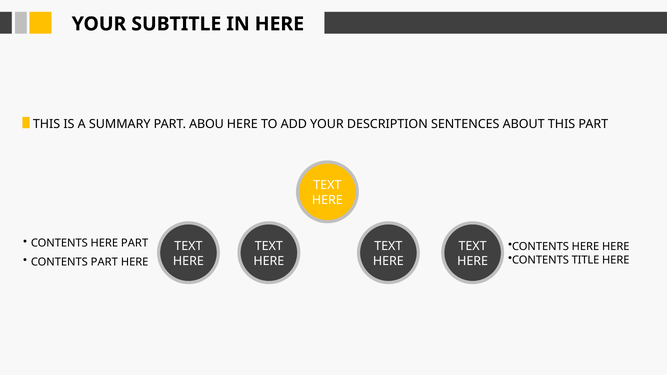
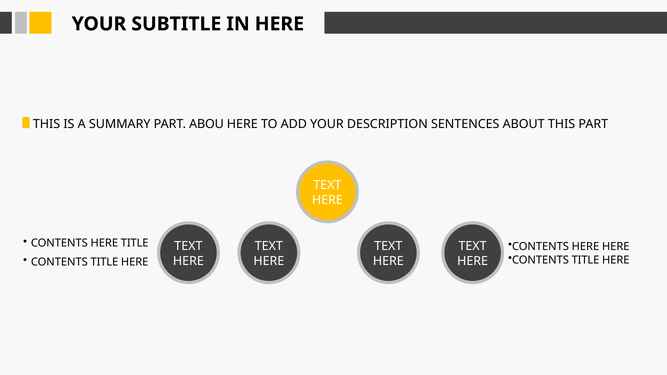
HERE PART: PART -> TITLE (135, 243)
PART: PART -> TITLE (104, 262)
